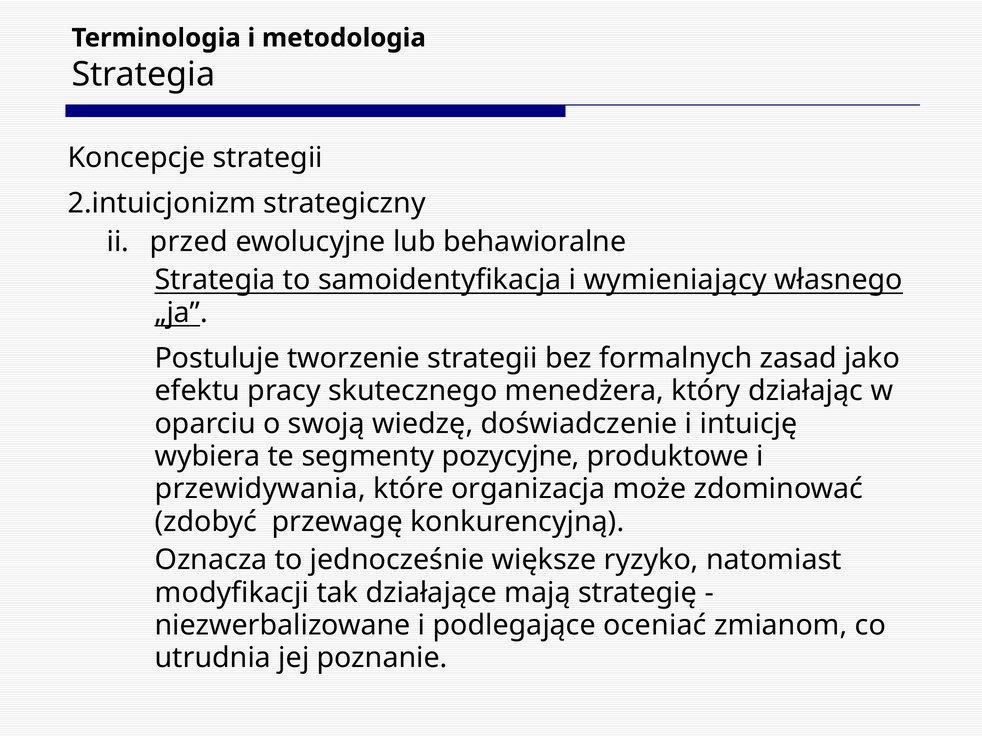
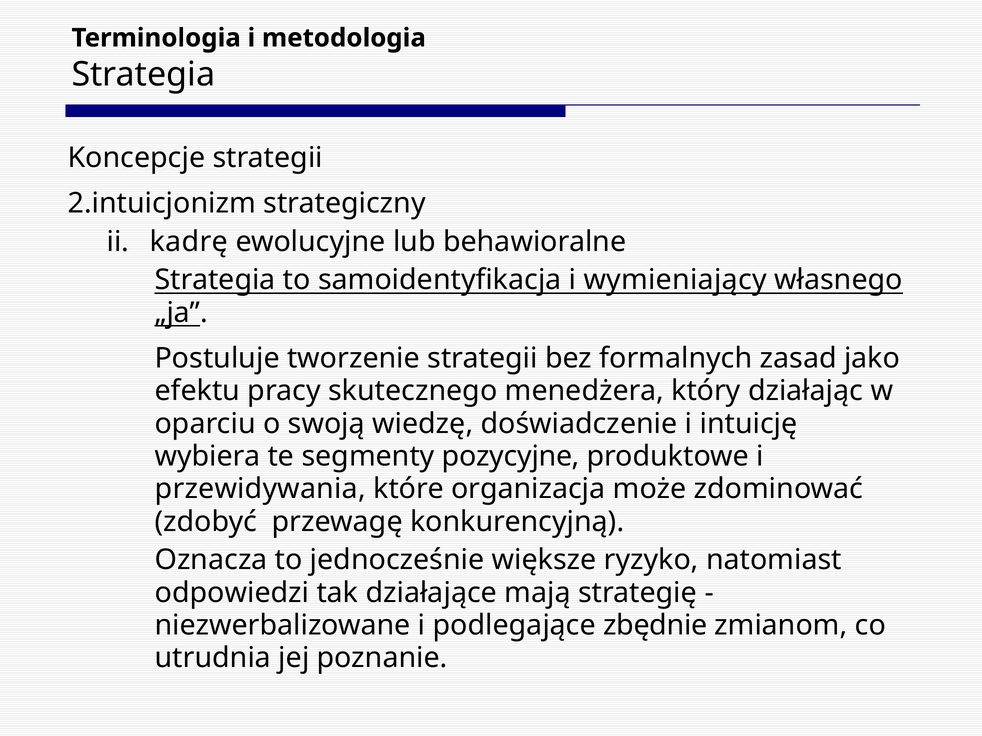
przed: przed -> kadrę (189, 242)
modyfikacji: modyfikacji -> odpowiedzi (232, 593)
oceniać: oceniać -> zbędnie (655, 626)
